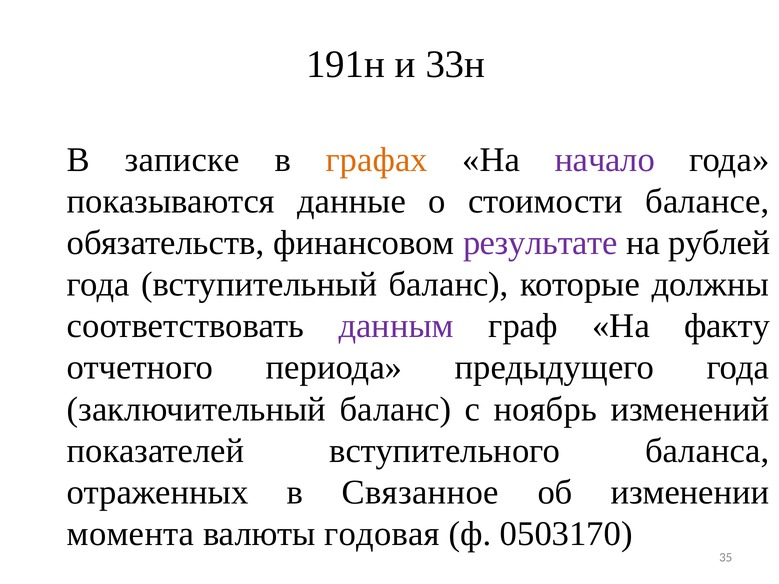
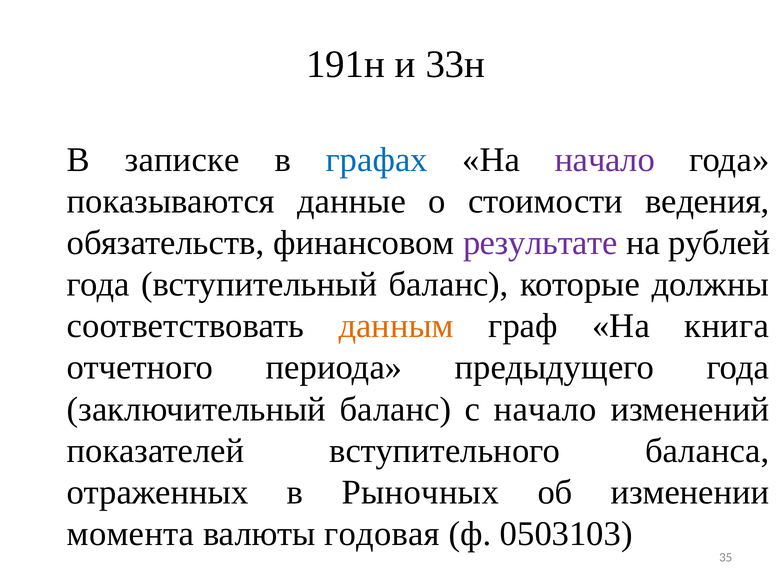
графах colour: orange -> blue (377, 160)
балансе: балансе -> ведения (707, 201)
данным colour: purple -> orange (396, 326)
факту: факту -> книга (727, 326)
с ноябрь: ноябрь -> начало (545, 409)
Связанное: Связанное -> Рыночных (420, 492)
0503170: 0503170 -> 0503103 (566, 534)
